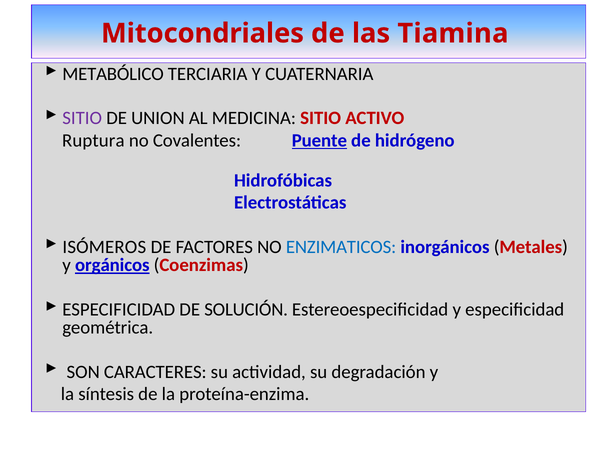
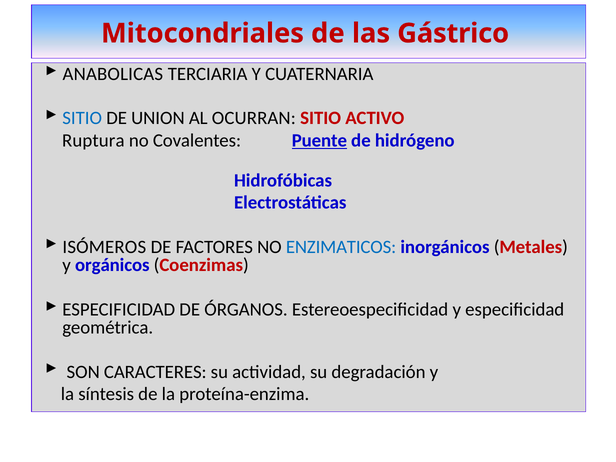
Tiamina: Tiamina -> Gástrico (453, 33)
METABÓLICO: METABÓLICO -> ANABOLICAS (113, 74)
SITIO colour: purple -> blue (82, 118)
MEDICINA: MEDICINA -> OCURRAN (254, 118)
orgánicos underline: present -> none (112, 265)
SOLUCIÓN: SOLUCIÓN -> ÓRGANOS (246, 309)
